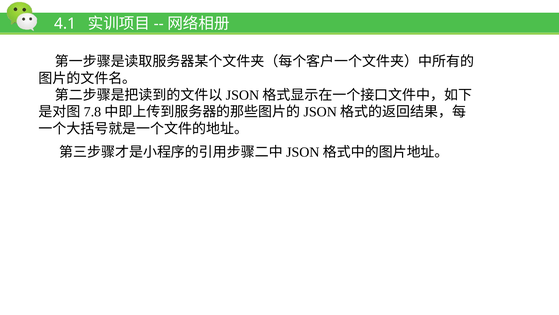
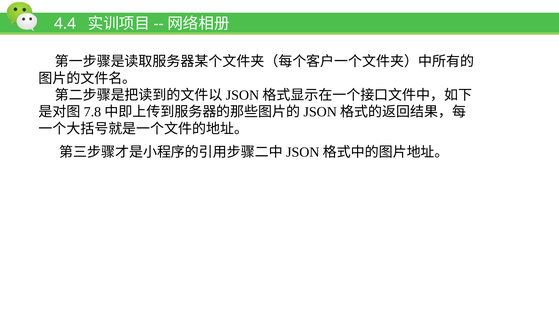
4.1: 4.1 -> 4.4 (65, 24)
